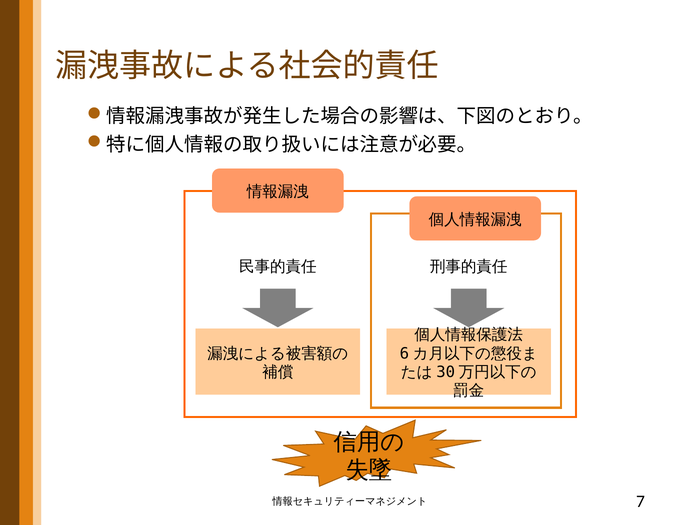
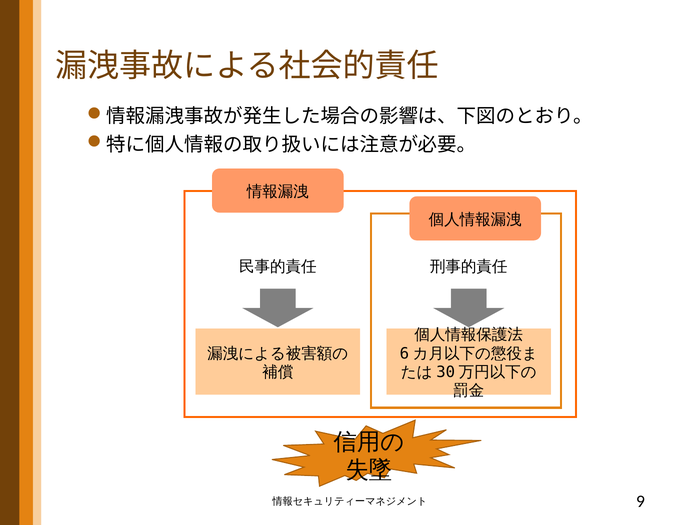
7: 7 -> 9 (640, 502)
